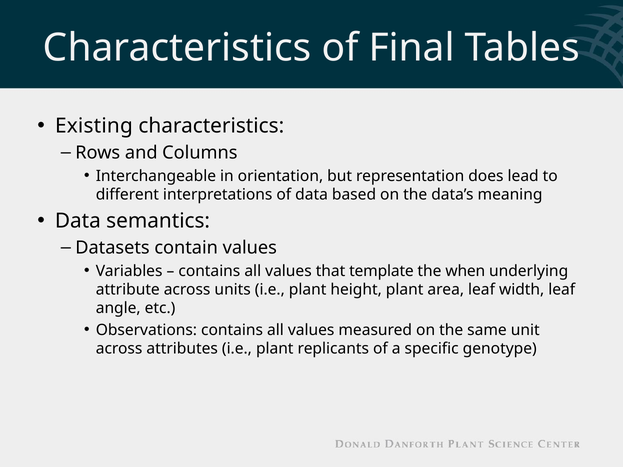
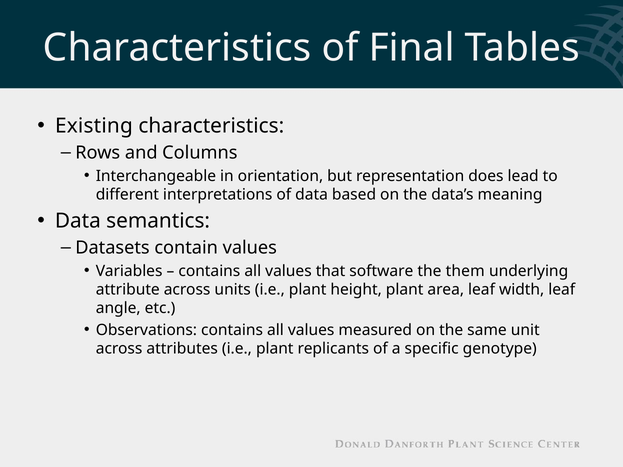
template: template -> software (381, 271)
when: when -> them (465, 271)
